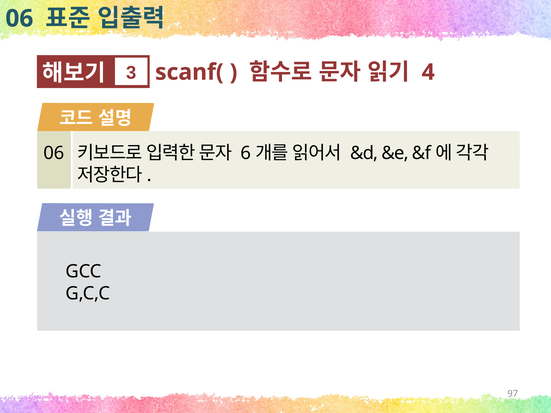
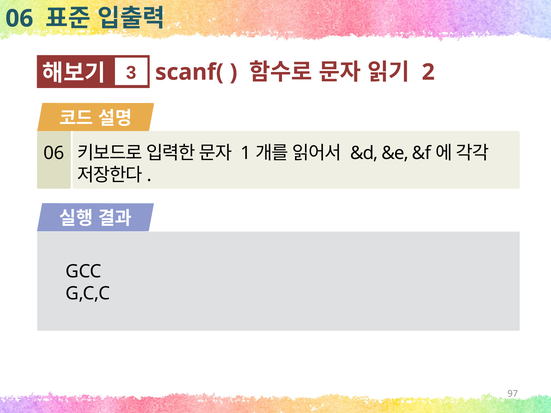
4: 4 -> 2 (428, 72)
6: 6 -> 1 (246, 153)
